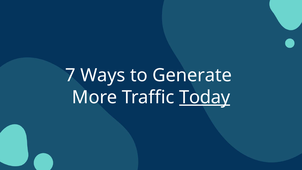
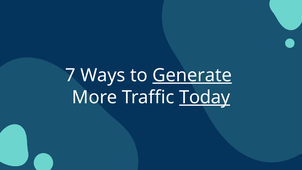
Generate underline: none -> present (192, 75)
